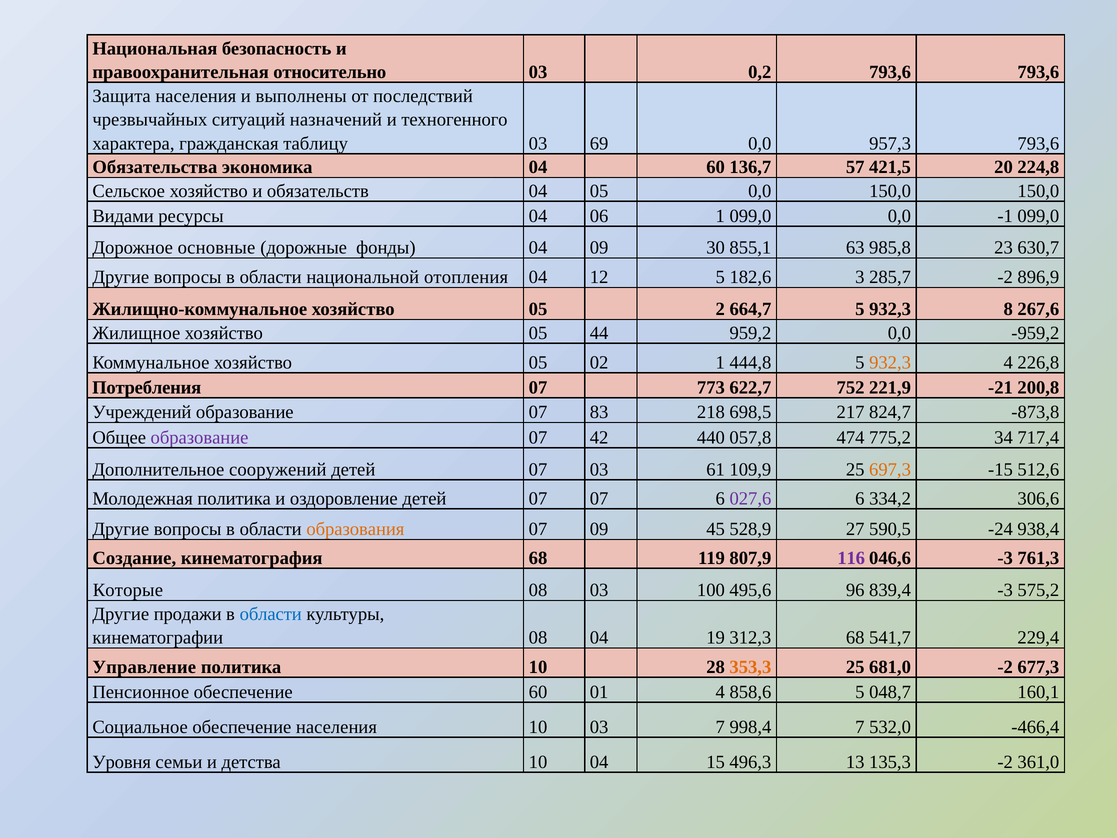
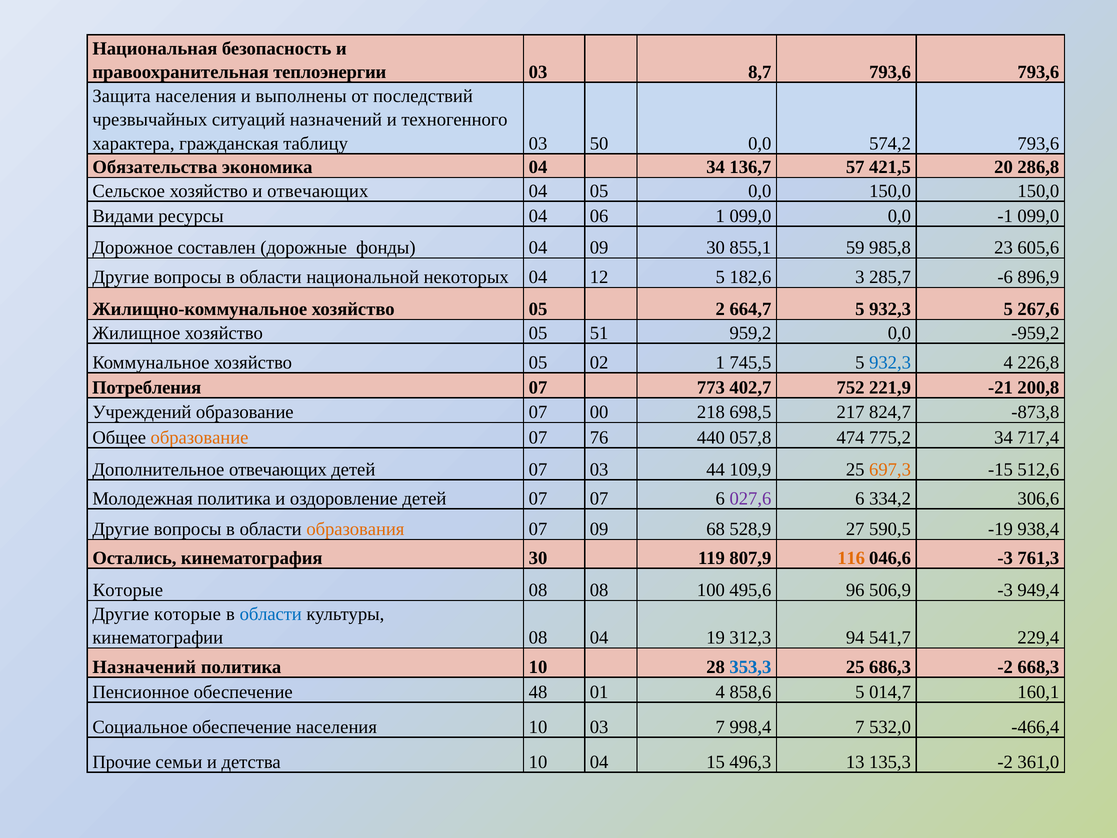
относительно: относительно -> теплоэнергии (330, 72)
0,2: 0,2 -> 8,7 (760, 72)
69: 69 -> 50 (599, 143)
957,3: 957,3 -> 574,2 (890, 143)
04 60: 60 -> 34 (716, 167)
224,8: 224,8 -> 286,8 (1038, 167)
и обязательств: обязательств -> отвечающих (318, 191)
основные: основные -> составлен (217, 248)
63: 63 -> 59 (855, 248)
630,7: 630,7 -> 605,6 (1038, 248)
отопления: отопления -> некоторых (466, 277)
285,7 -2: -2 -> -6 (1005, 277)
932,3 8: 8 -> 5 (1008, 309)
44: 44 -> 51 (599, 333)
444,8: 444,8 -> 745,5 (750, 362)
932,3 colour: orange -> blue (890, 362)
622,7: 622,7 -> 402,7 (750, 387)
83: 83 -> 00 (599, 412)
образование colour: purple -> orange (200, 437)
42: 42 -> 76 (599, 437)
Дополнительное сооружений: сооружений -> отвечающих (278, 470)
61: 61 -> 44 (716, 470)
45: 45 -> 68 (716, 529)
-24: -24 -> -19 (1000, 529)
Создание: Создание -> Остались (134, 558)
кинематография 68: 68 -> 30 (538, 558)
116 colour: purple -> orange (851, 558)
08 03: 03 -> 08 (599, 590)
839,4: 839,4 -> 506,9 (890, 590)
575,2: 575,2 -> 949,4 (1038, 590)
Другие продажи: продажи -> которые (188, 614)
312,3 68: 68 -> 94 (855, 638)
Управление: Управление -> Назначений (144, 667)
353,3 colour: orange -> blue (750, 667)
681,0: 681,0 -> 686,3 (890, 667)
677,3: 677,3 -> 668,3 (1038, 667)
обеспечение 60: 60 -> 48 (538, 692)
048,7: 048,7 -> 014,7 (890, 692)
Уровня: Уровня -> Прочие (122, 762)
